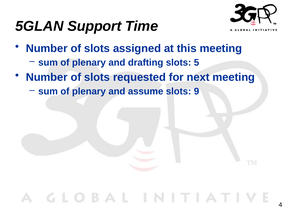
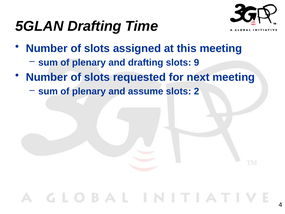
5GLAN Support: Support -> Drafting (94, 26)
5: 5 -> 9 (197, 62)
9: 9 -> 2 (197, 91)
